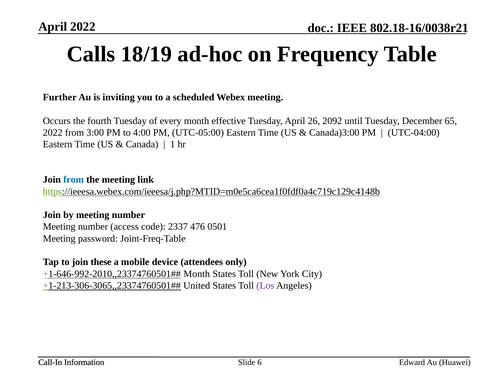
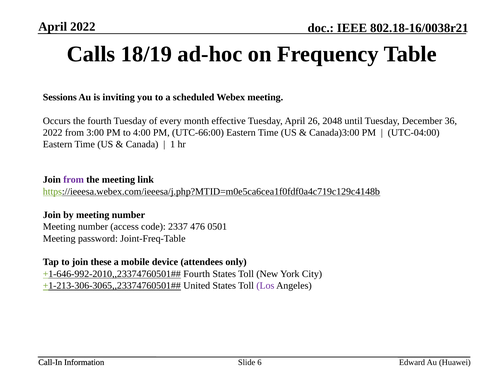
Further: Further -> Sessions (60, 97)
2092: 2092 -> 2048 (332, 121)
65: 65 -> 36 (451, 121)
UTC-05:00: UTC-05:00 -> UTC-66:00 (198, 133)
from colour: blue -> purple (74, 180)
Month: Month -> Fourth (197, 274)
